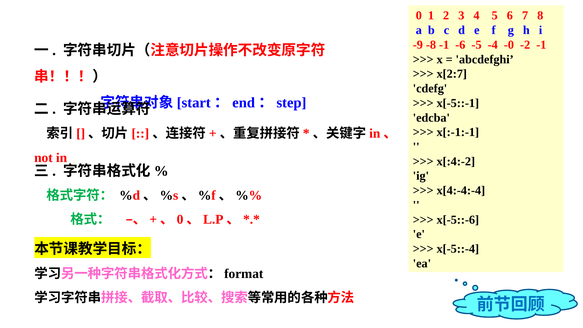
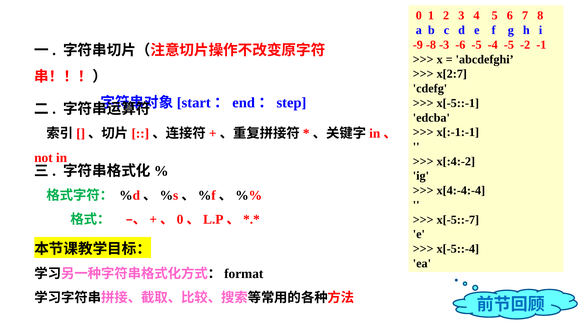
-8 -1: -1 -> -3 (444, 45)
-4 -0: -0 -> -5 (509, 45)
x[-5::-6: x[-5::-6 -> x[-5::-7 (458, 220)
